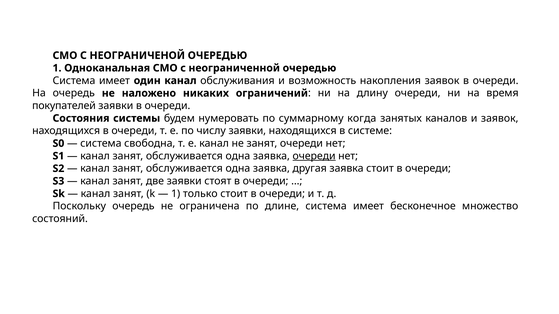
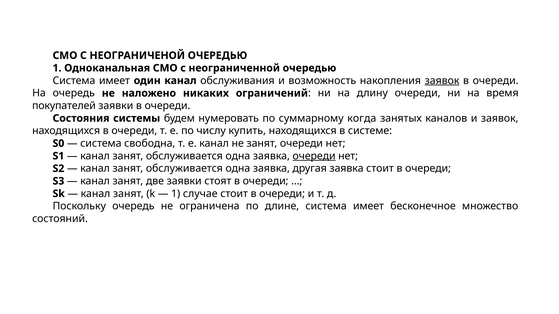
заявок underline: none -> present (442, 81)
числу заявки: заявки -> купить (247, 131)
только: только -> случае (200, 194)
